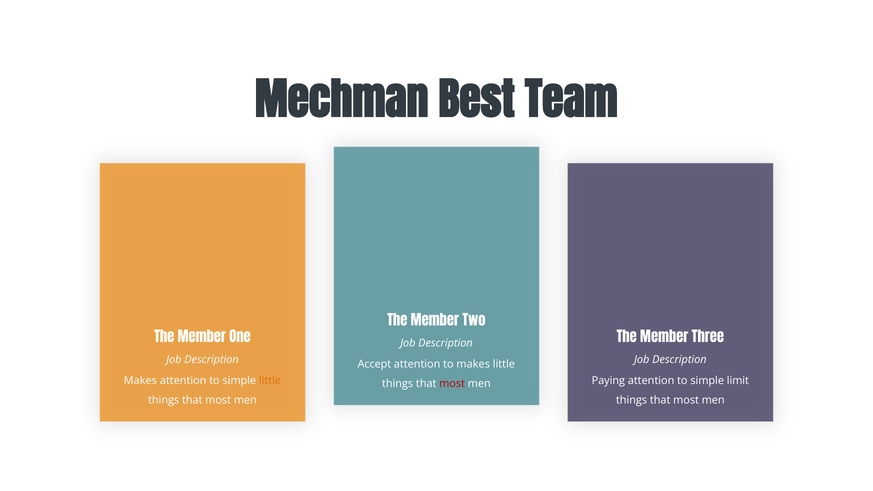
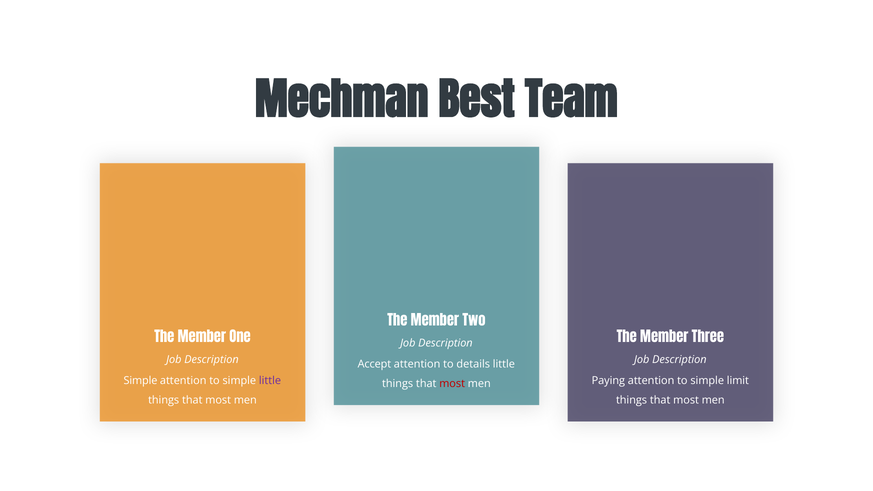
to makes: makes -> details (473, 364)
Makes: Makes -> Simple (140, 381)
little colour: orange -> purple (270, 381)
